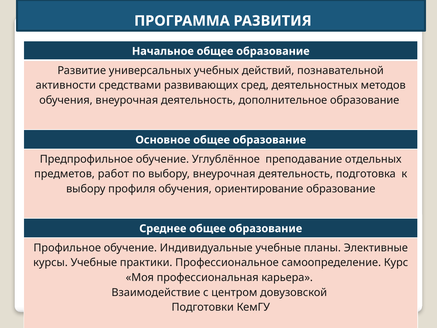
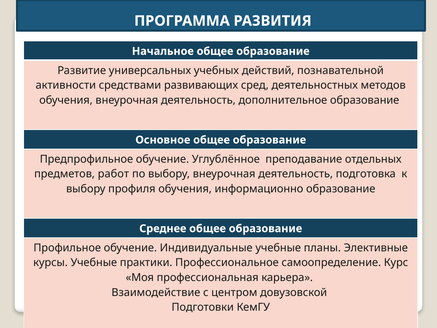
ориентирование: ориентирование -> информационно (259, 189)
